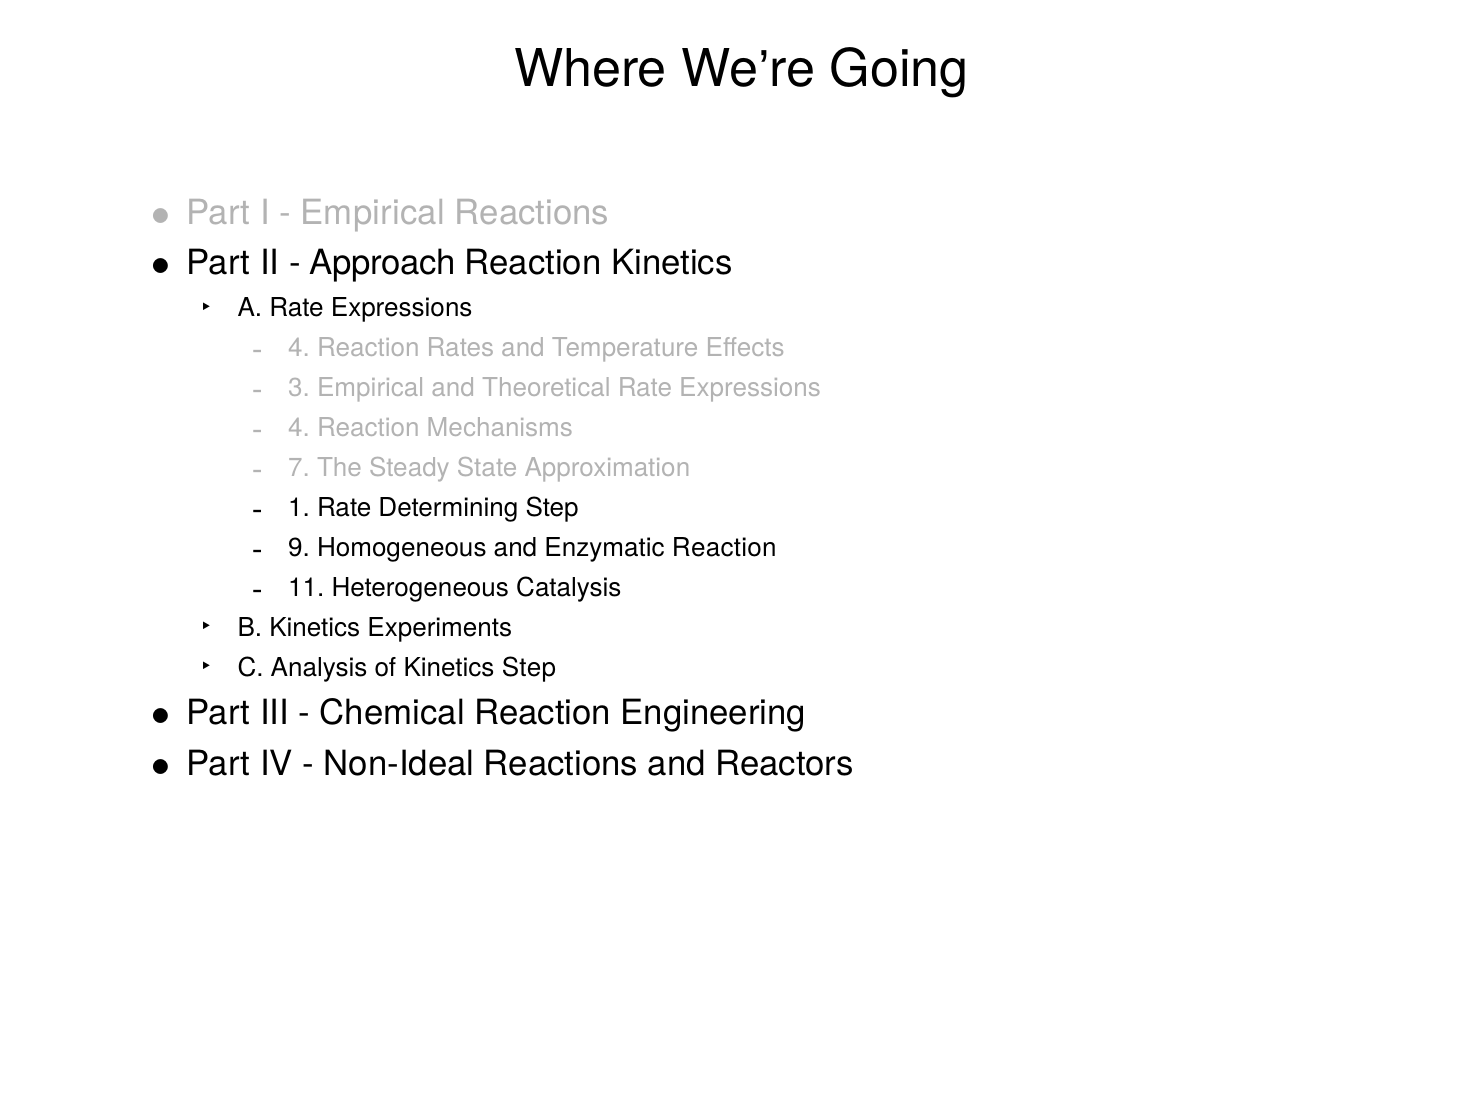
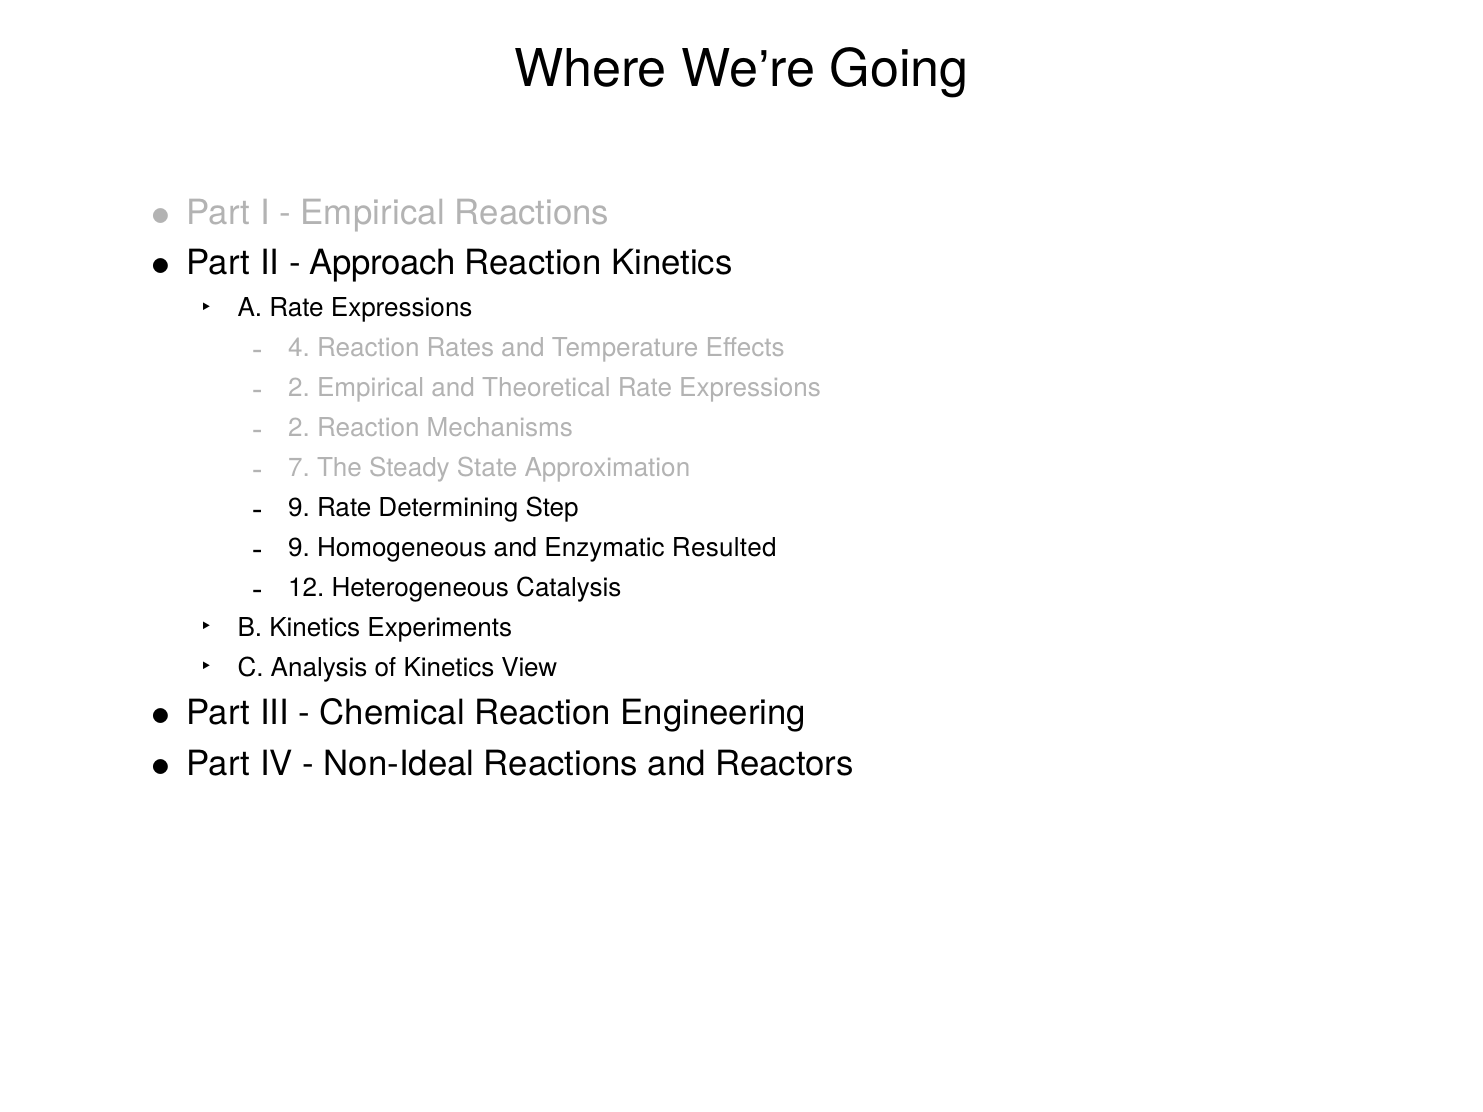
3: 3 -> 2 (299, 388)
4: 4 -> 2 (299, 428)
1: 1 -> 9 (299, 508)
Enzymatic Reaction: Reaction -> Resulted (724, 548)
11: 11 -> 12 (306, 588)
Kinetics Step: Step -> View (529, 668)
